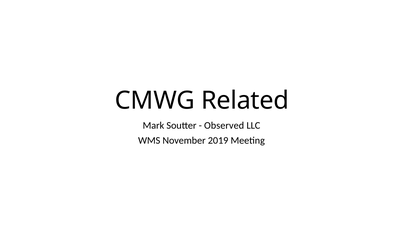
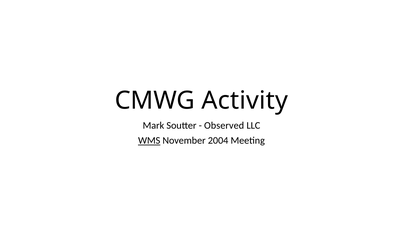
Related: Related -> Activity (245, 101)
WMS underline: none -> present (149, 141)
2019: 2019 -> 2004 (218, 141)
